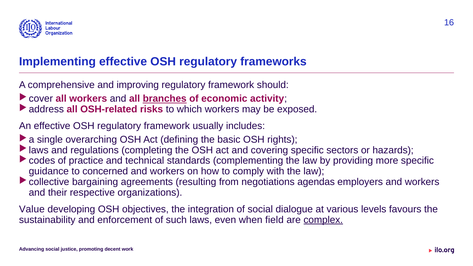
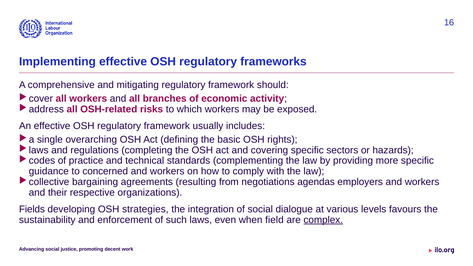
improving: improving -> mitigating (138, 85)
branches underline: present -> none (165, 99)
Value: Value -> Fields (32, 209)
objectives: objectives -> strategies (145, 209)
